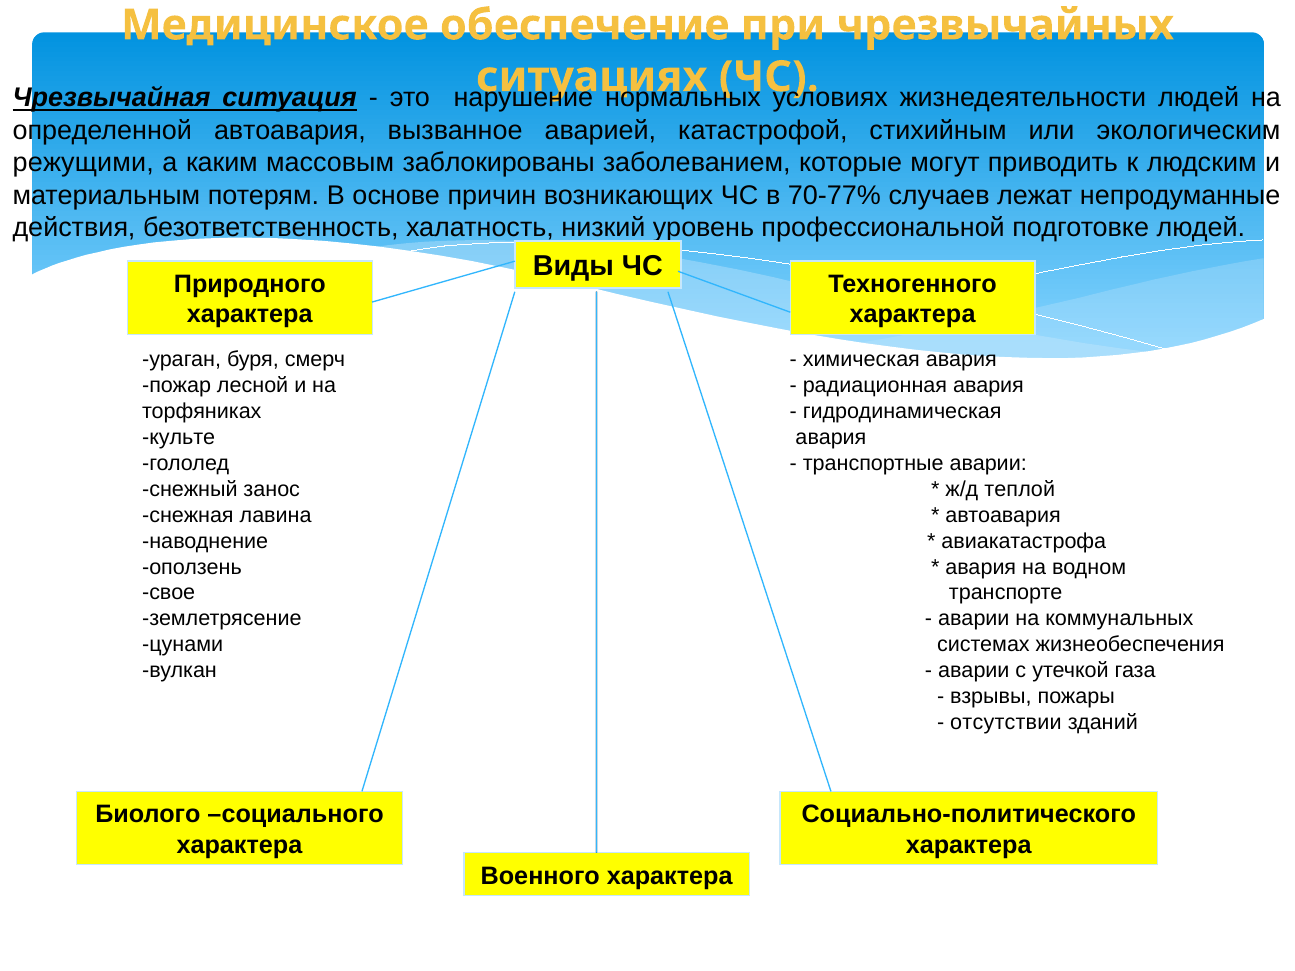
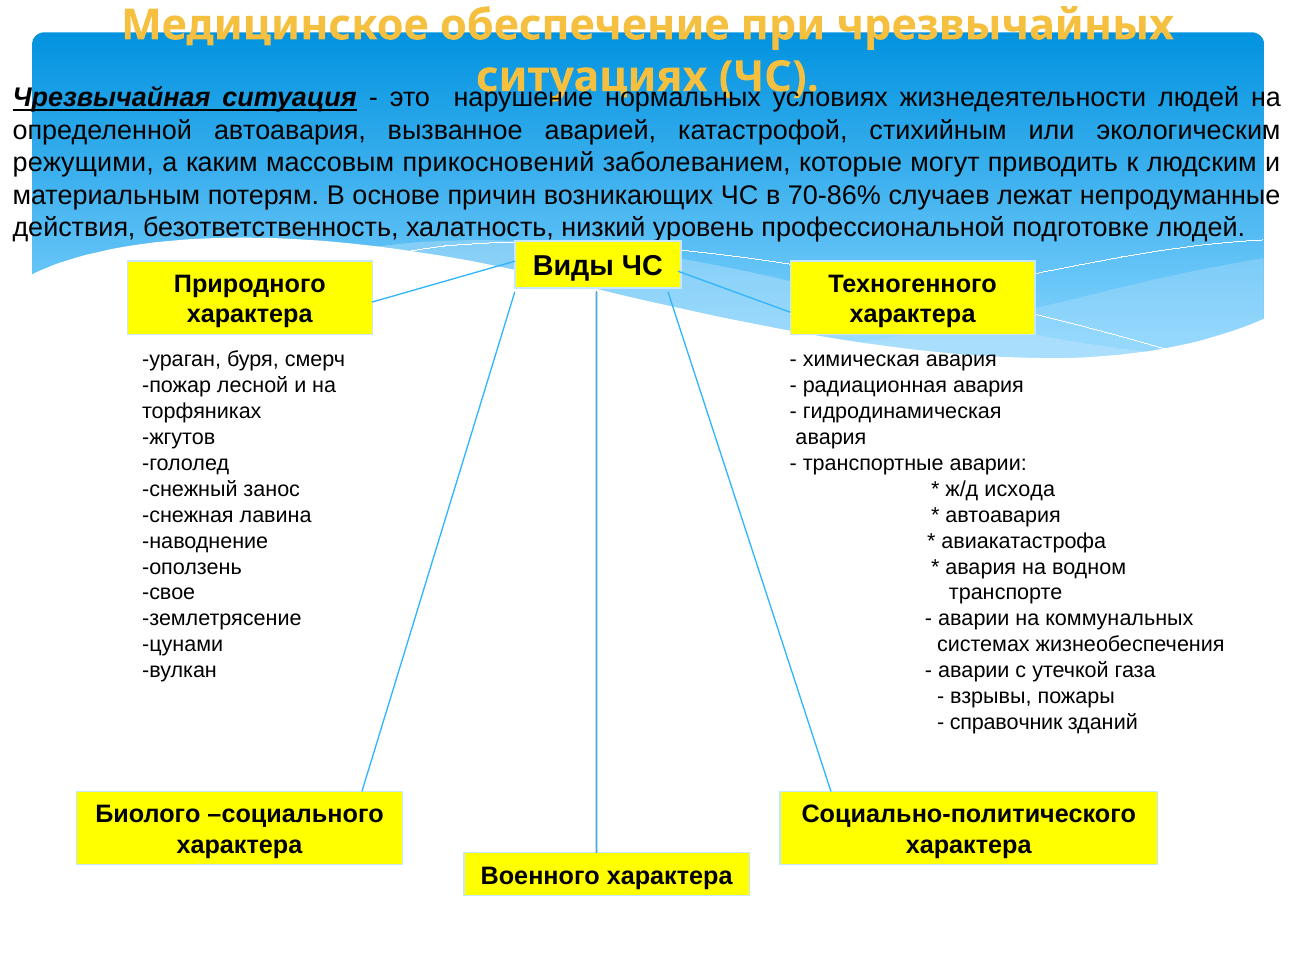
заблокированы: заблокированы -> прикосновений (498, 163)
70-77%: 70-77% -> 70-86% (834, 195)
культе: культе -> жгутов (179, 438)
теплой: теплой -> исхода (1020, 489)
отсутствии: отсутствии -> справочник (1006, 723)
